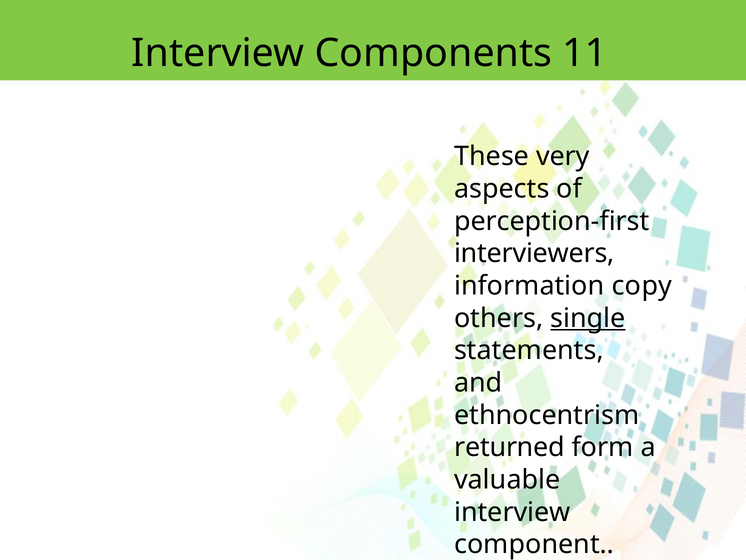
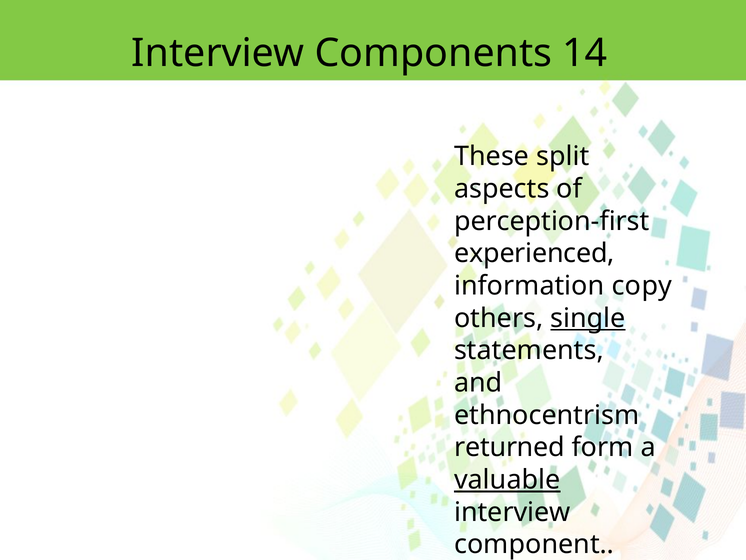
11: 11 -> 14 (585, 53)
very: very -> split (563, 156)
interviewers: interviewers -> experienced (534, 253)
valuable underline: none -> present (507, 479)
